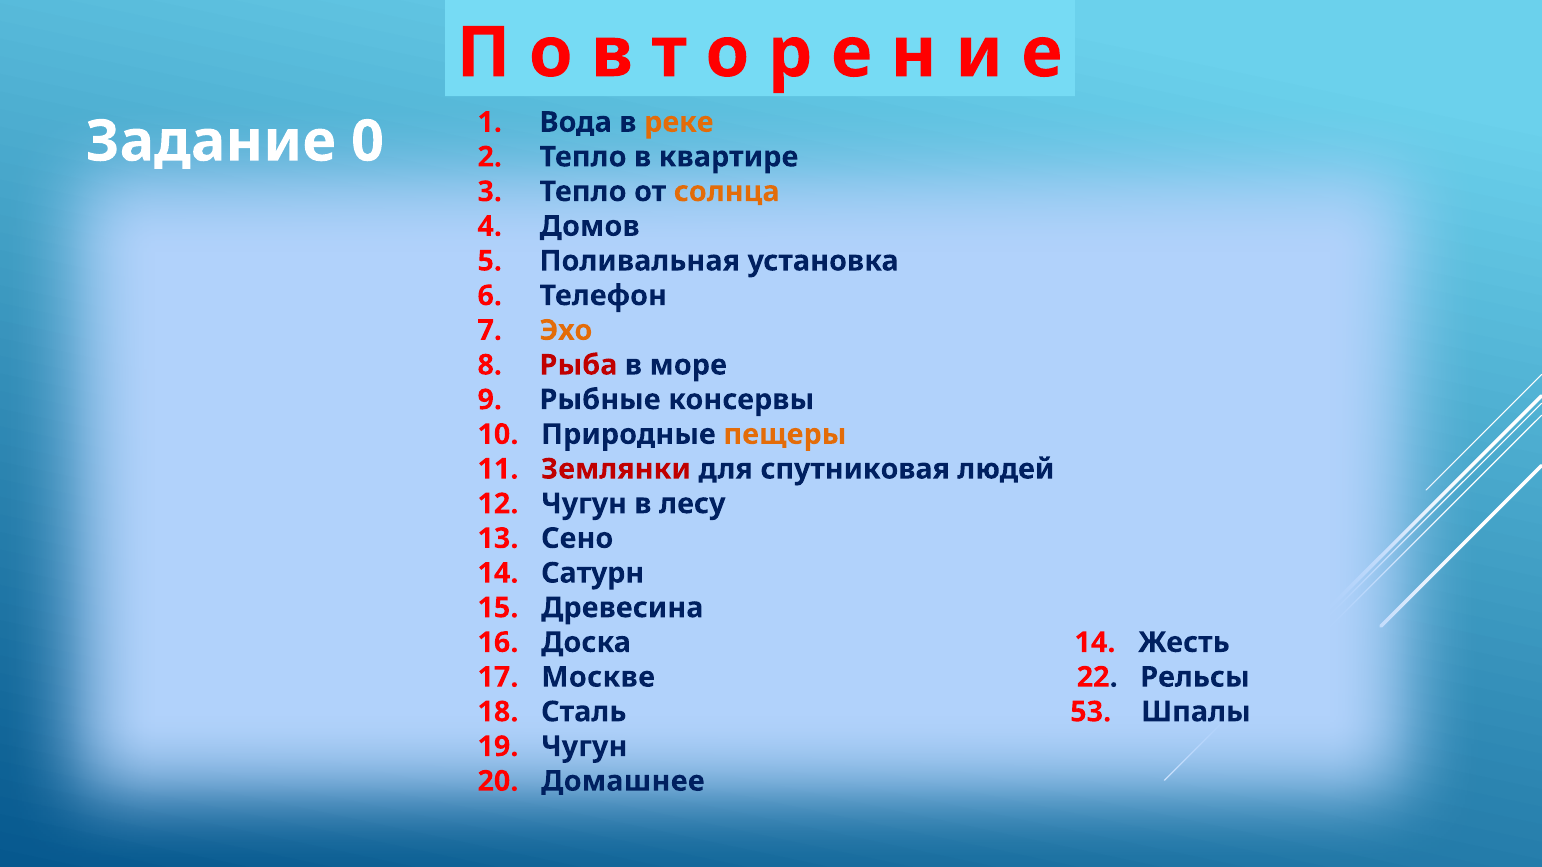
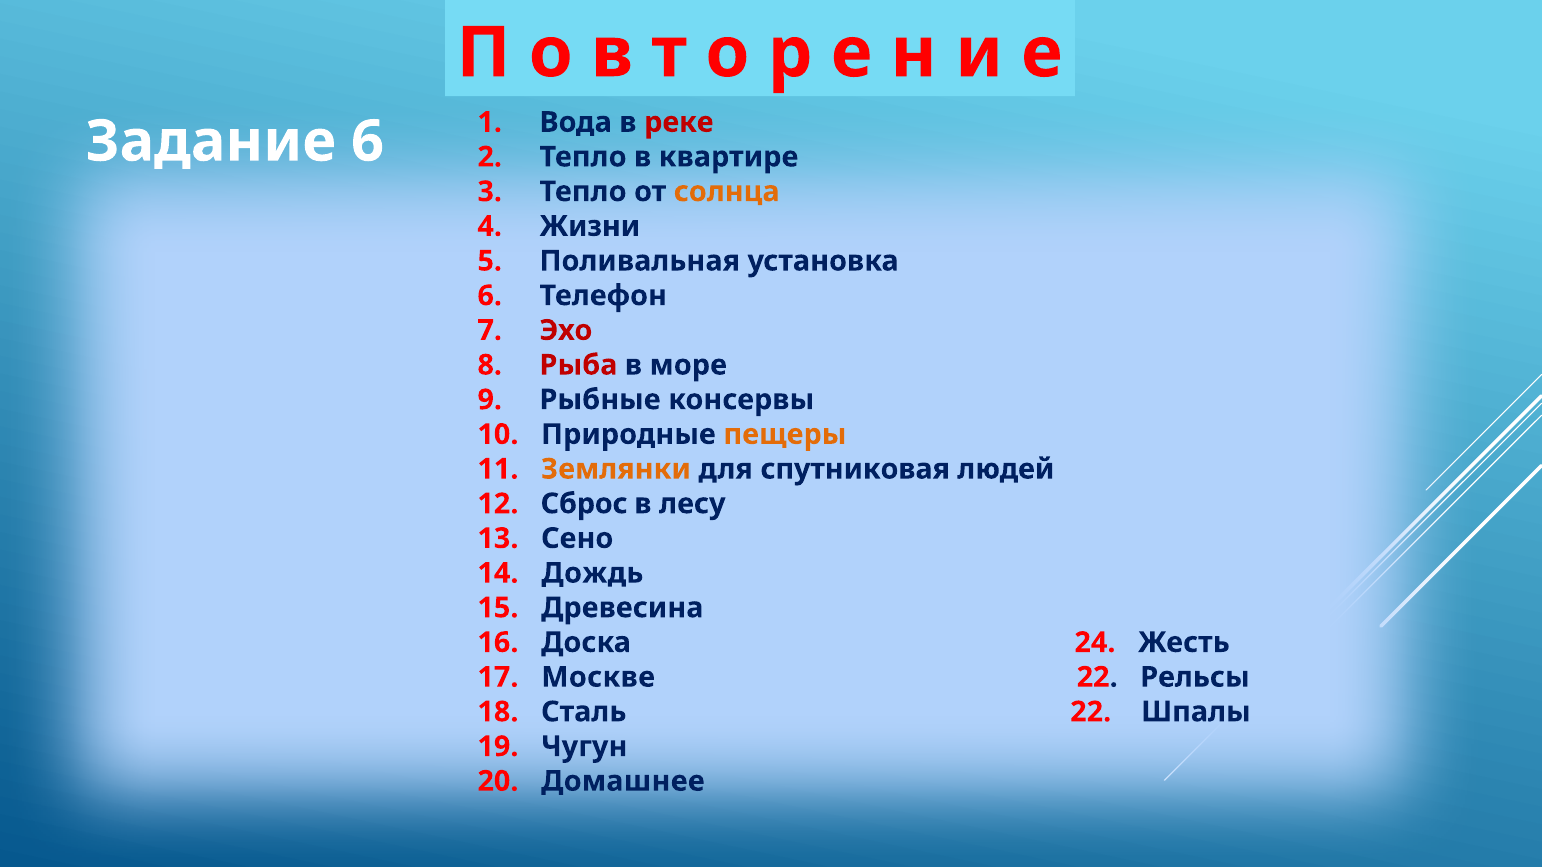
реке colour: orange -> red (679, 122)
Задание 0: 0 -> 6 (368, 142)
Домов: Домов -> Жизни (590, 226)
Эхо colour: orange -> red (566, 330)
Землянки colour: red -> orange (616, 469)
12 Чугун: Чугун -> Сброс (584, 504)
Сатурн: Сатурн -> Дождь (592, 573)
Доска 14: 14 -> 24 (1095, 643)
Сталь 53: 53 -> 22 (1091, 712)
